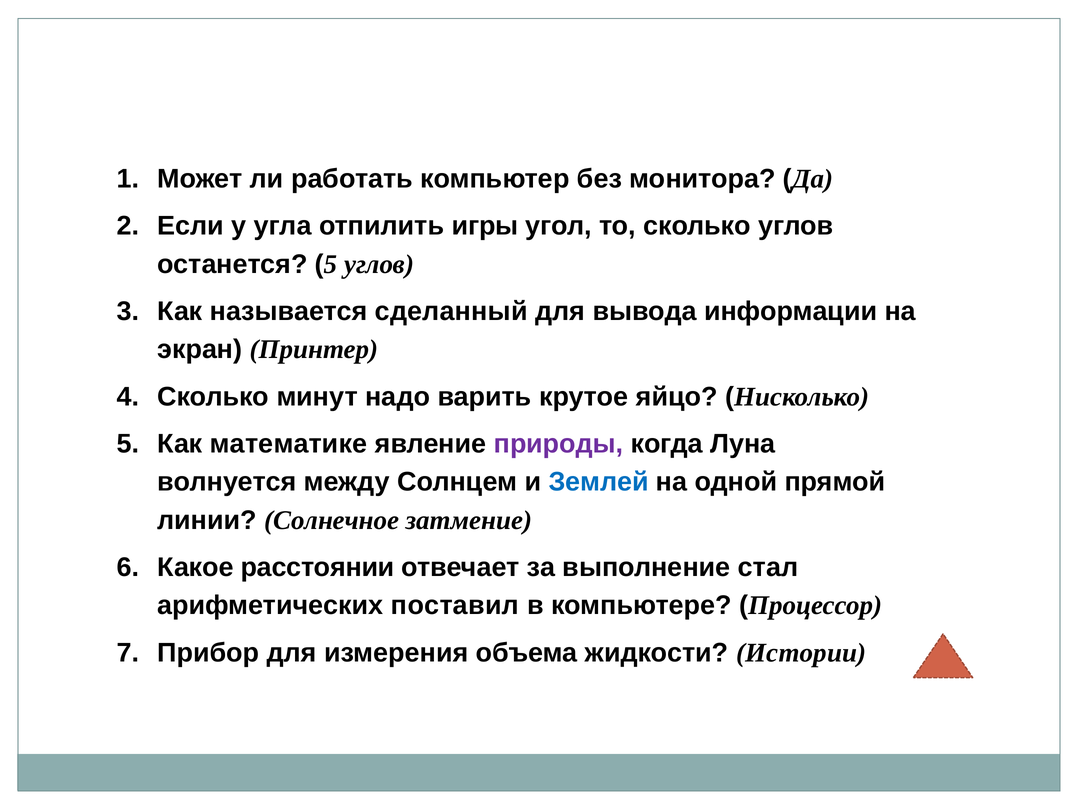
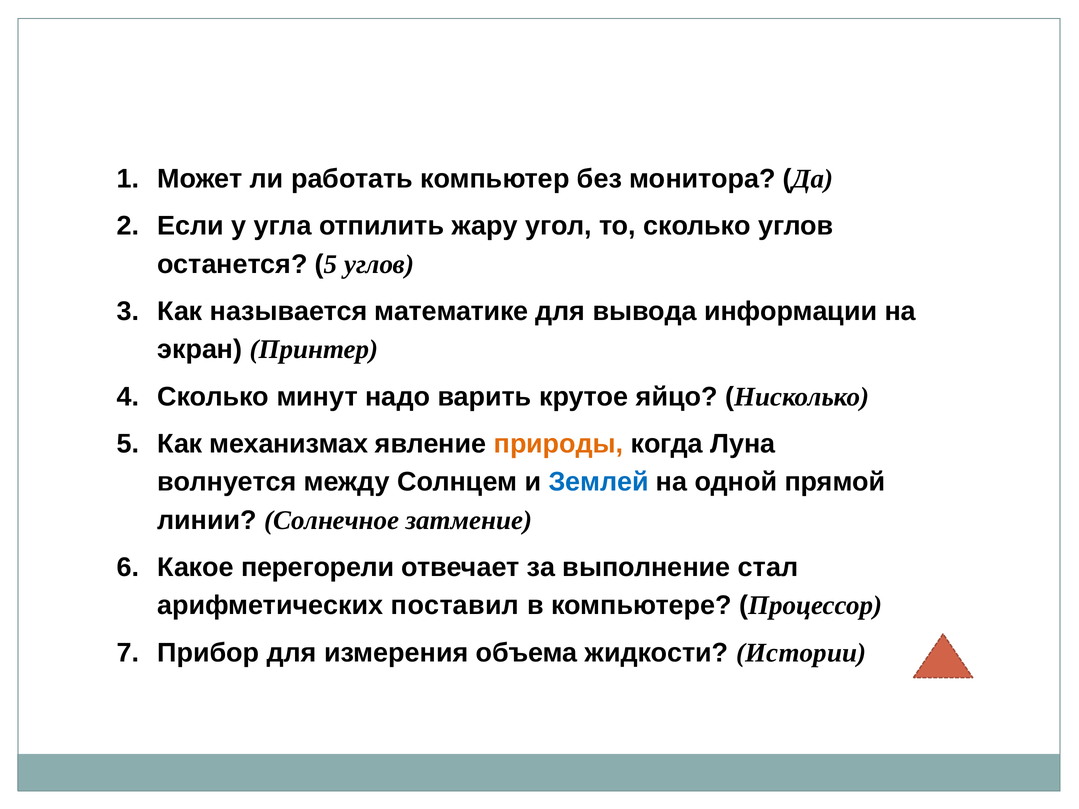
игры: игры -> жару (485, 226)
сделанный: сделанный -> математике (451, 311)
математике: математике -> механизмах (289, 444)
природы colour: purple -> orange (559, 444)
расстоянии: расстоянии -> перегорели (318, 568)
